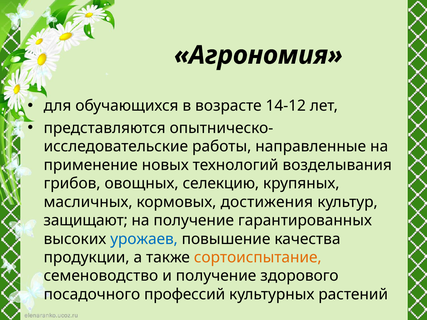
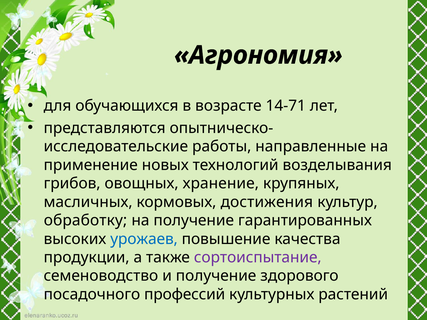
14-12: 14-12 -> 14-71 (286, 106)
селекцию: селекцию -> хранение (221, 184)
защищают: защищают -> обработку (85, 221)
сортоиспытание colour: orange -> purple (258, 258)
